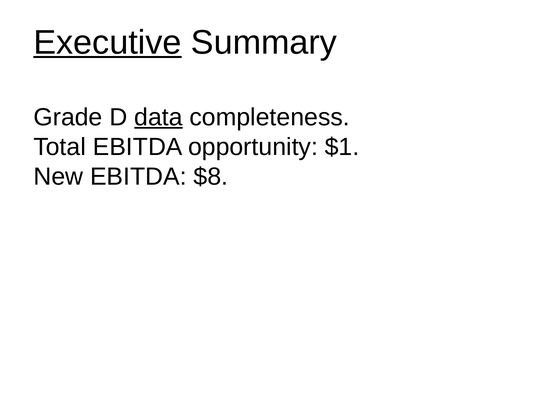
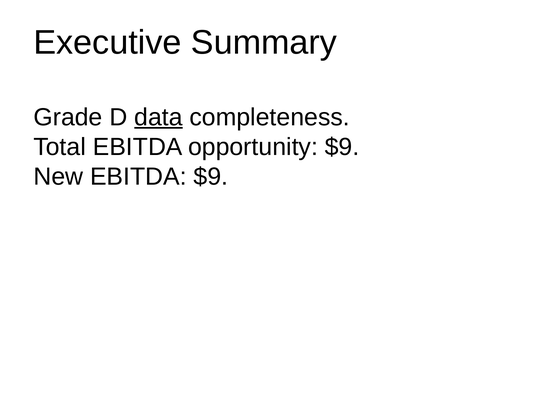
Executive underline: present -> none (107, 42)
opportunity $1: $1 -> $9 (342, 147)
EBITDA $8: $8 -> $9 (211, 177)
